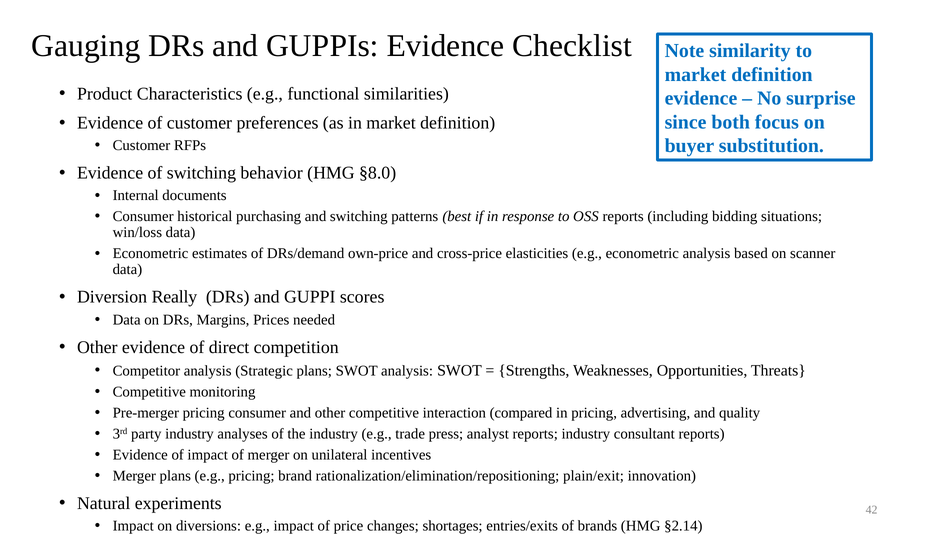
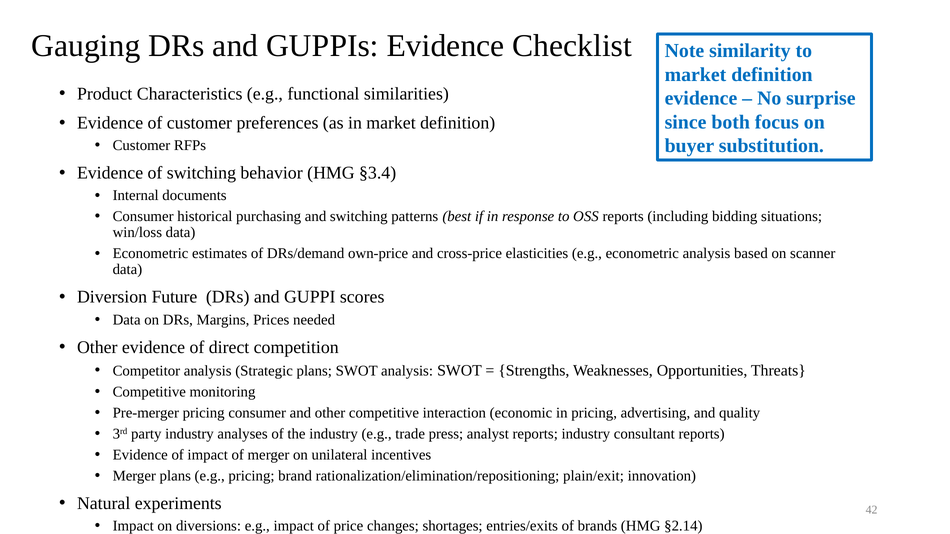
§8.0: §8.0 -> §3.4 (378, 173)
Really: Really -> Future (174, 297)
compared: compared -> economic (521, 413)
